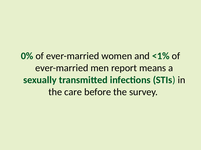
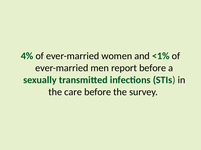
0%: 0% -> 4% (27, 56)
report means: means -> before (153, 68)
